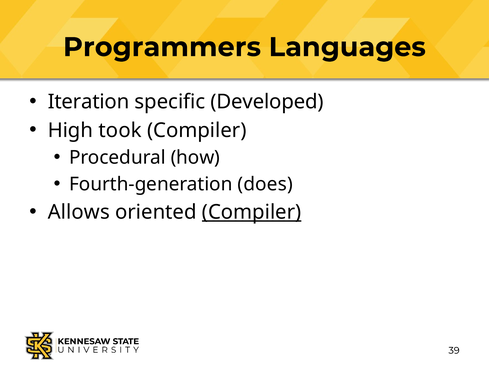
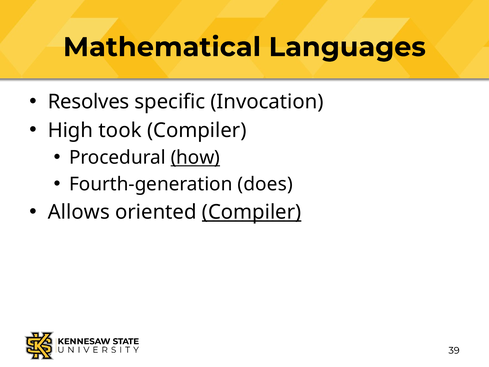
Programmers: Programmers -> Mathematical (162, 47)
Iteration: Iteration -> Resolves (89, 102)
Developed: Developed -> Invocation (267, 102)
how underline: none -> present (195, 158)
